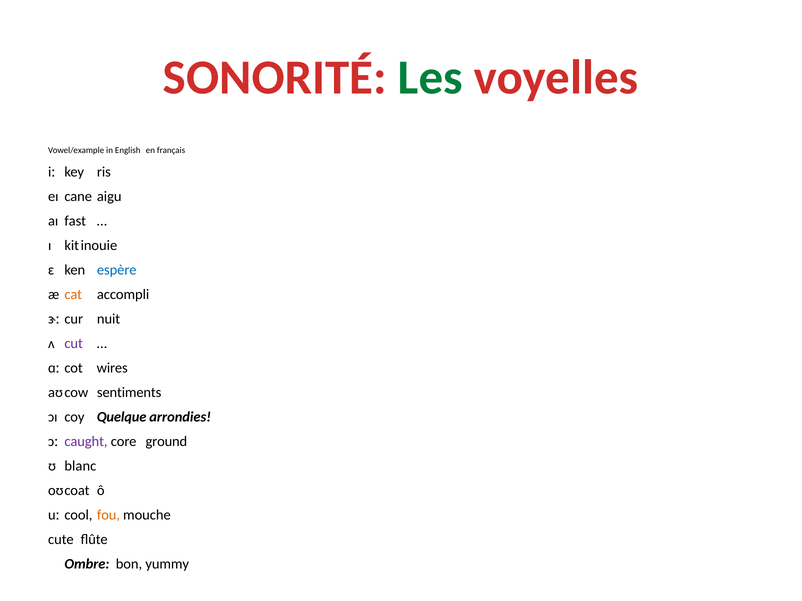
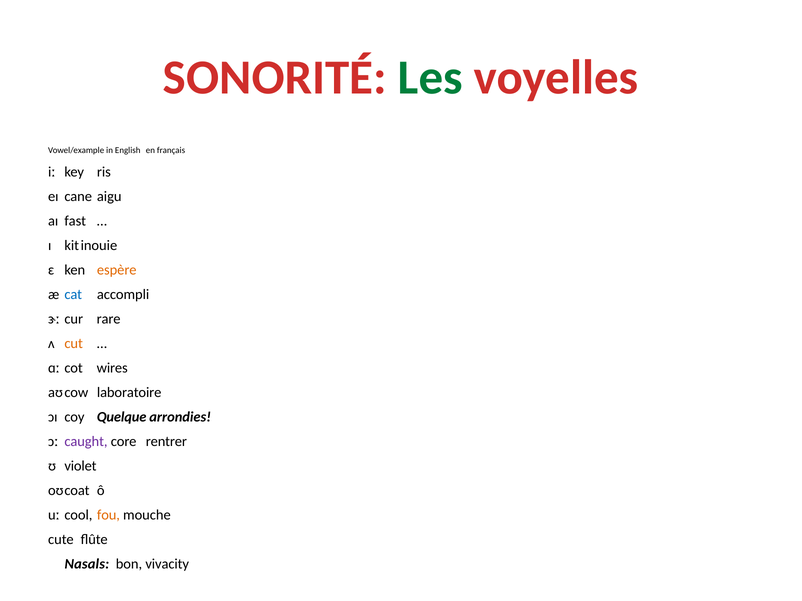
espère colour: blue -> orange (117, 270)
cat colour: orange -> blue (73, 295)
nuit: nuit -> rare (109, 319)
cut colour: purple -> orange (74, 344)
sentiments: sentiments -> laboratoire (129, 393)
ground: ground -> rentrer (166, 442)
blanc: blanc -> violet (80, 466)
Ombre: Ombre -> Nasals (87, 564)
yummy: yummy -> vivacity (167, 564)
